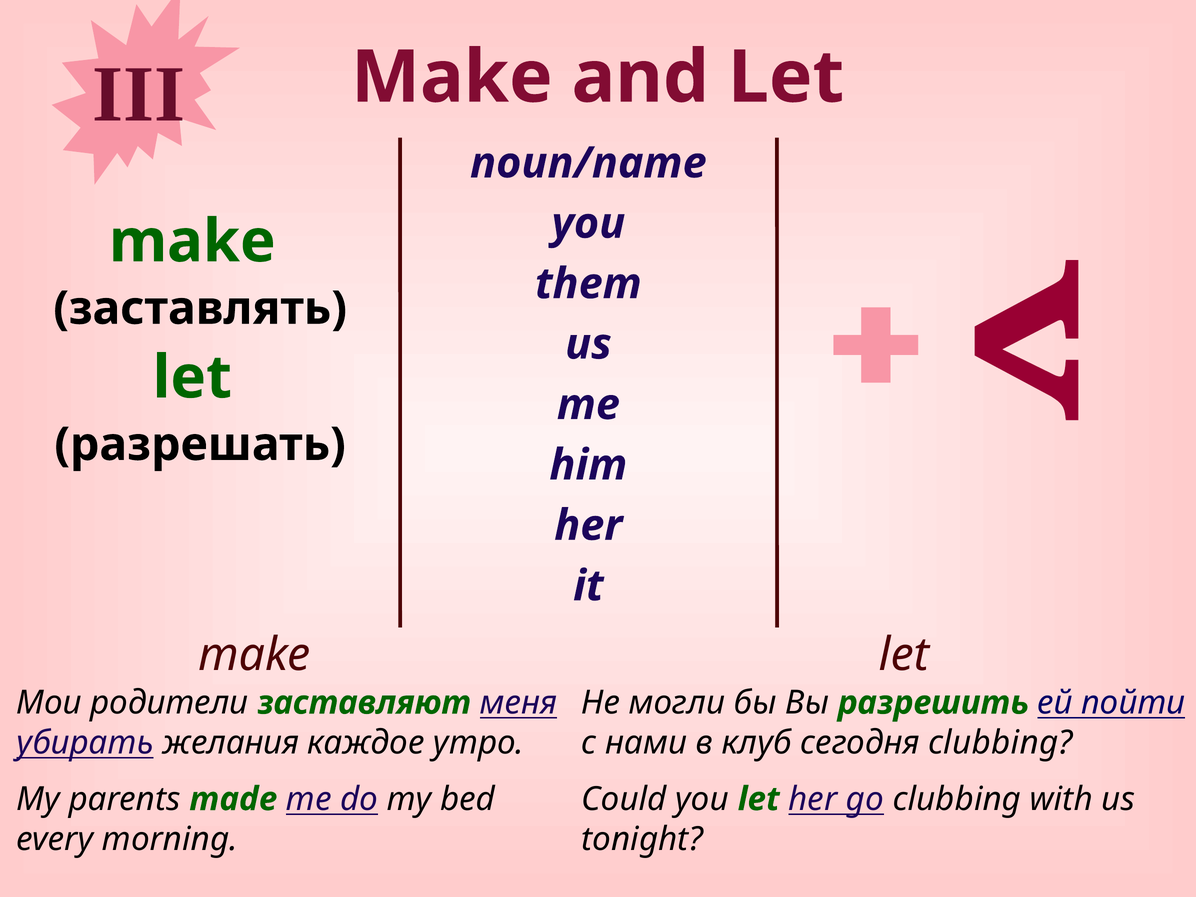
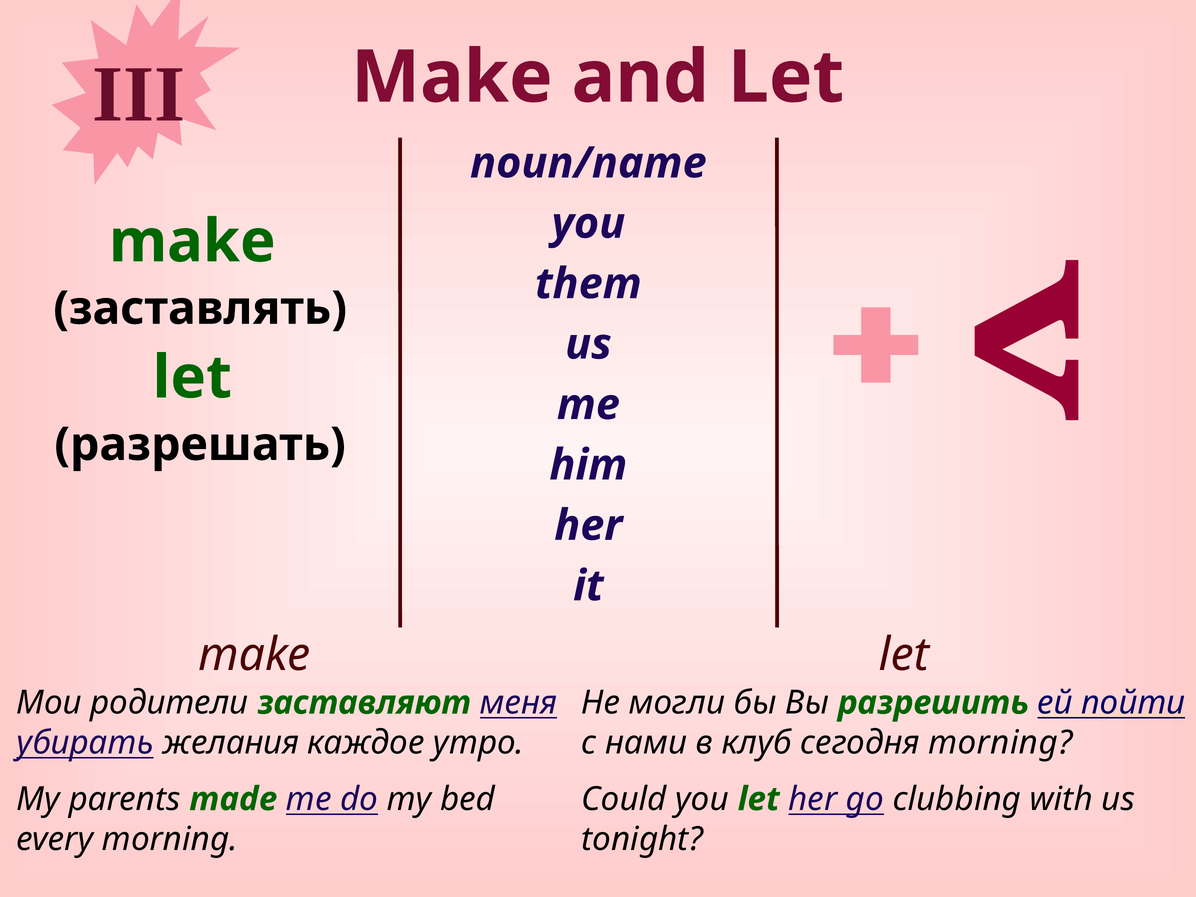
сегодня clubbing: clubbing -> morning (1000, 743)
